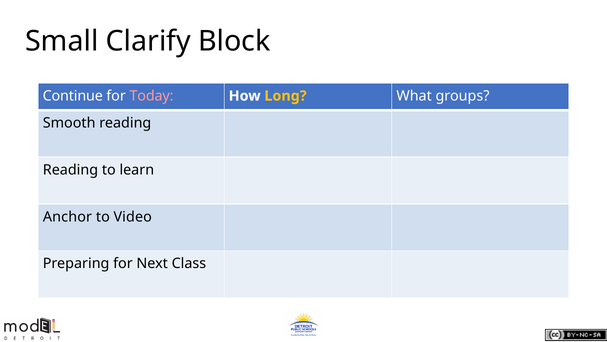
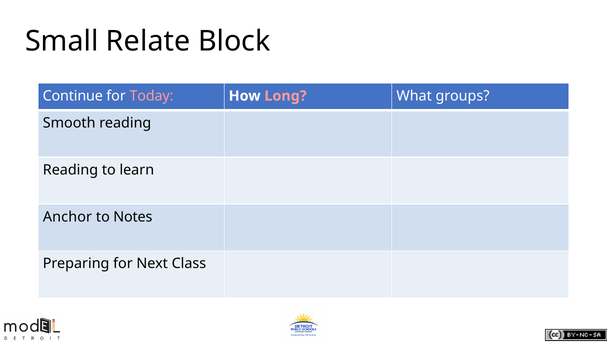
Clarify: Clarify -> Relate (148, 41)
Long colour: yellow -> pink (286, 96)
Video: Video -> Notes (133, 217)
